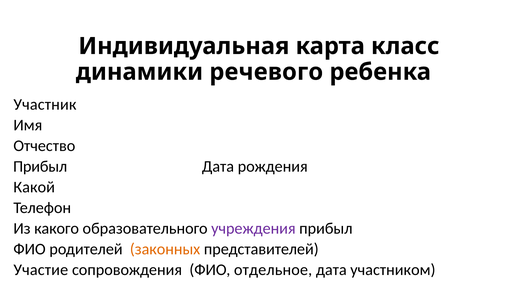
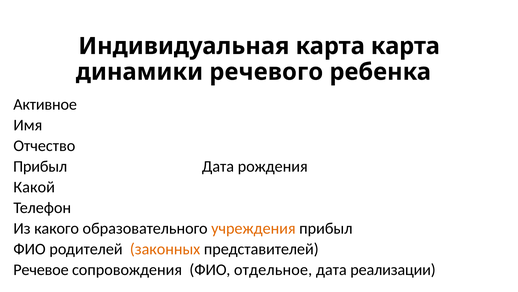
карта класс: класс -> карта (405, 46)
Участник: Участник -> Активное (45, 104)
учреждения colour: purple -> orange (253, 228)
Участие: Участие -> Речевое (41, 269)
участником: участником -> реализации (393, 269)
